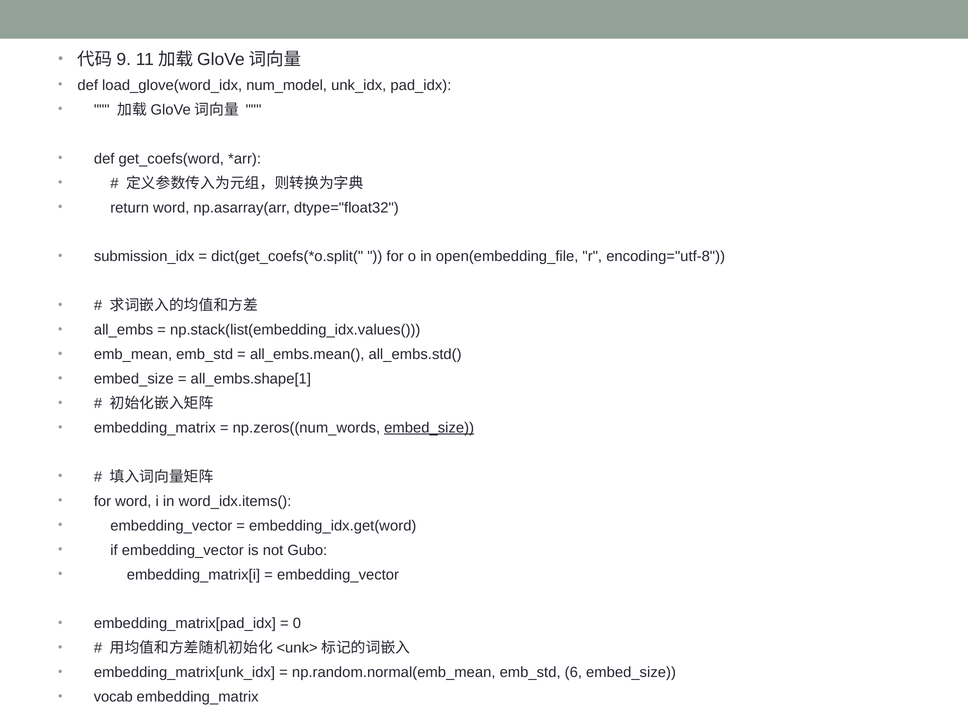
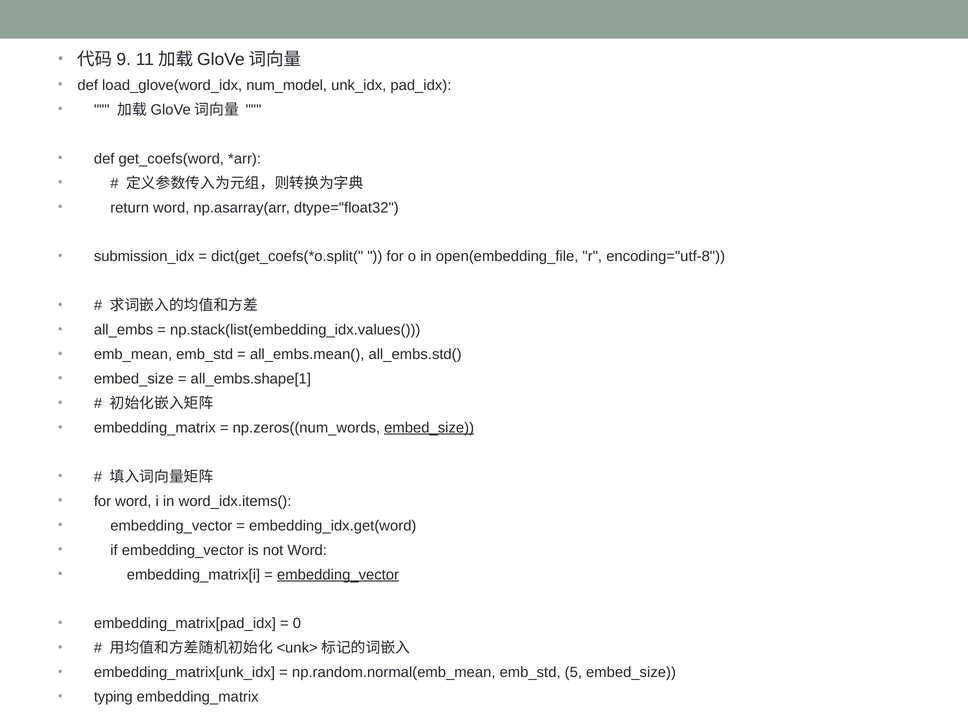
not Gubo: Gubo -> Word (307, 550)
embedding_vector underline: none -> present (338, 575)
6: 6 -> 5 (573, 672)
vocab: vocab -> typing (113, 697)
